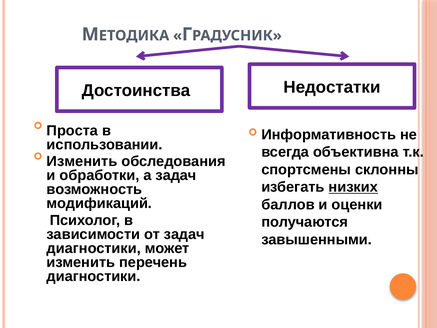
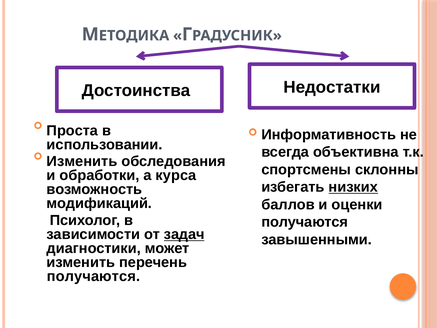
а задач: задач -> курса (176, 175)
задач underline: none -> present (184, 234)
диагностики: диагностики -> получаются (93, 276)
